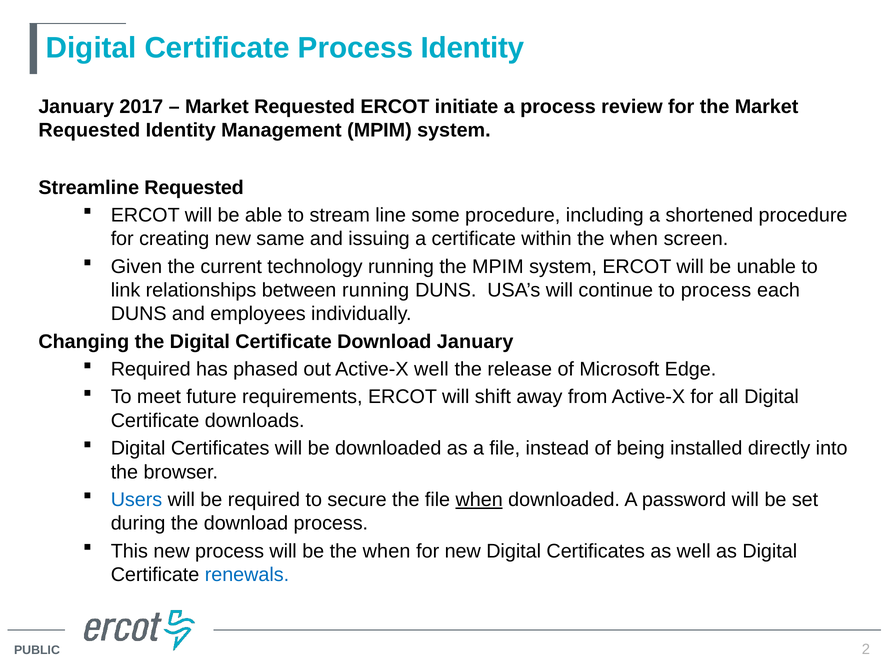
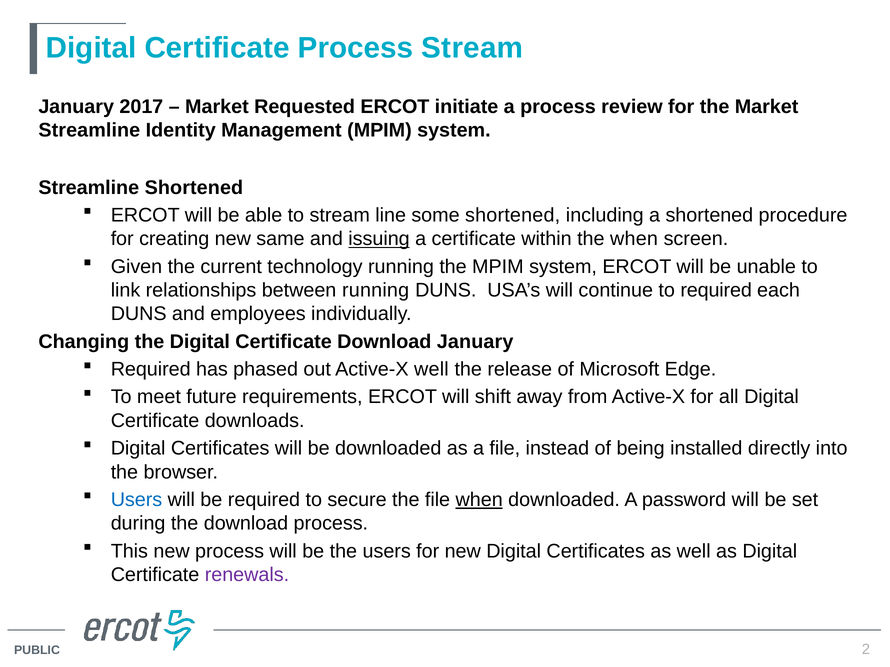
Process Identity: Identity -> Stream (472, 48)
Requested: Requested -> Streamline (89, 130)
Streamline Requested: Requested -> Shortened (194, 188)
some procedure: procedure -> shortened (513, 215)
issuing underline: none -> present (379, 239)
to process: process -> required (716, 290)
be the when: when -> users (387, 551)
renewals colour: blue -> purple (247, 575)
